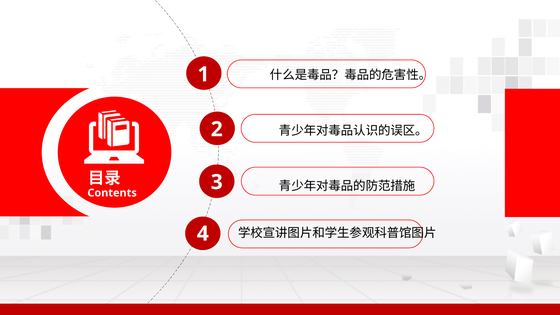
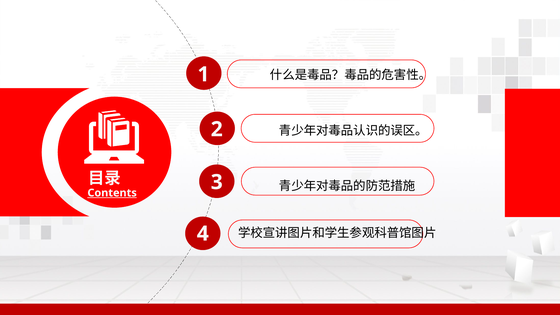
Contents underline: none -> present (112, 193)
